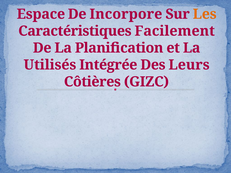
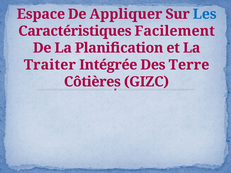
Incorpore: Incorpore -> Appliquer (126, 14)
Les colour: orange -> blue (205, 14)
Utilisés: Utilisés -> Traiter (50, 65)
Leurs: Leurs -> Terre (189, 65)
